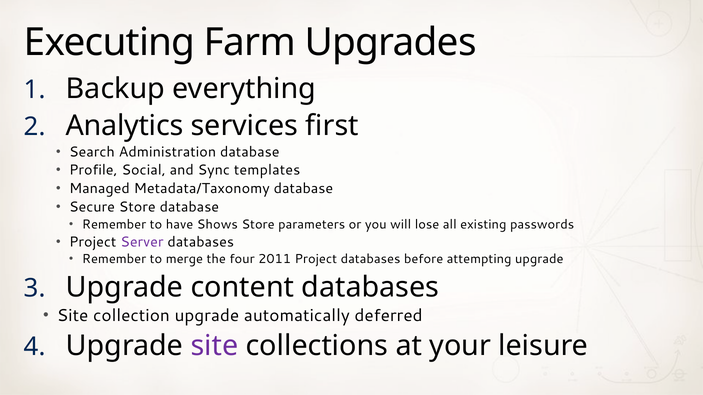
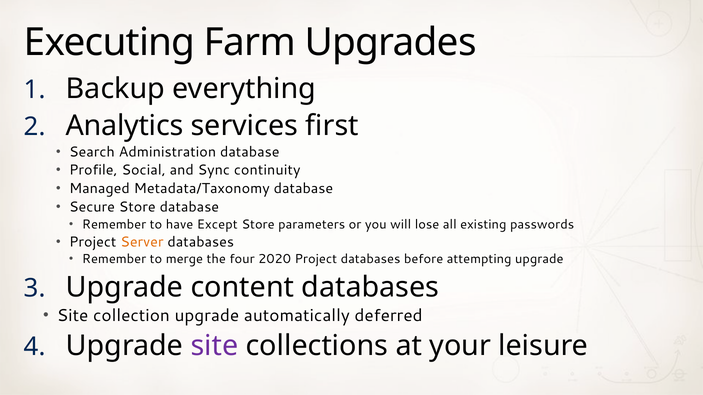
templates: templates -> continuity (267, 170)
Shows: Shows -> Except (217, 224)
Server colour: purple -> orange (142, 242)
2011: 2011 -> 2020 (275, 259)
